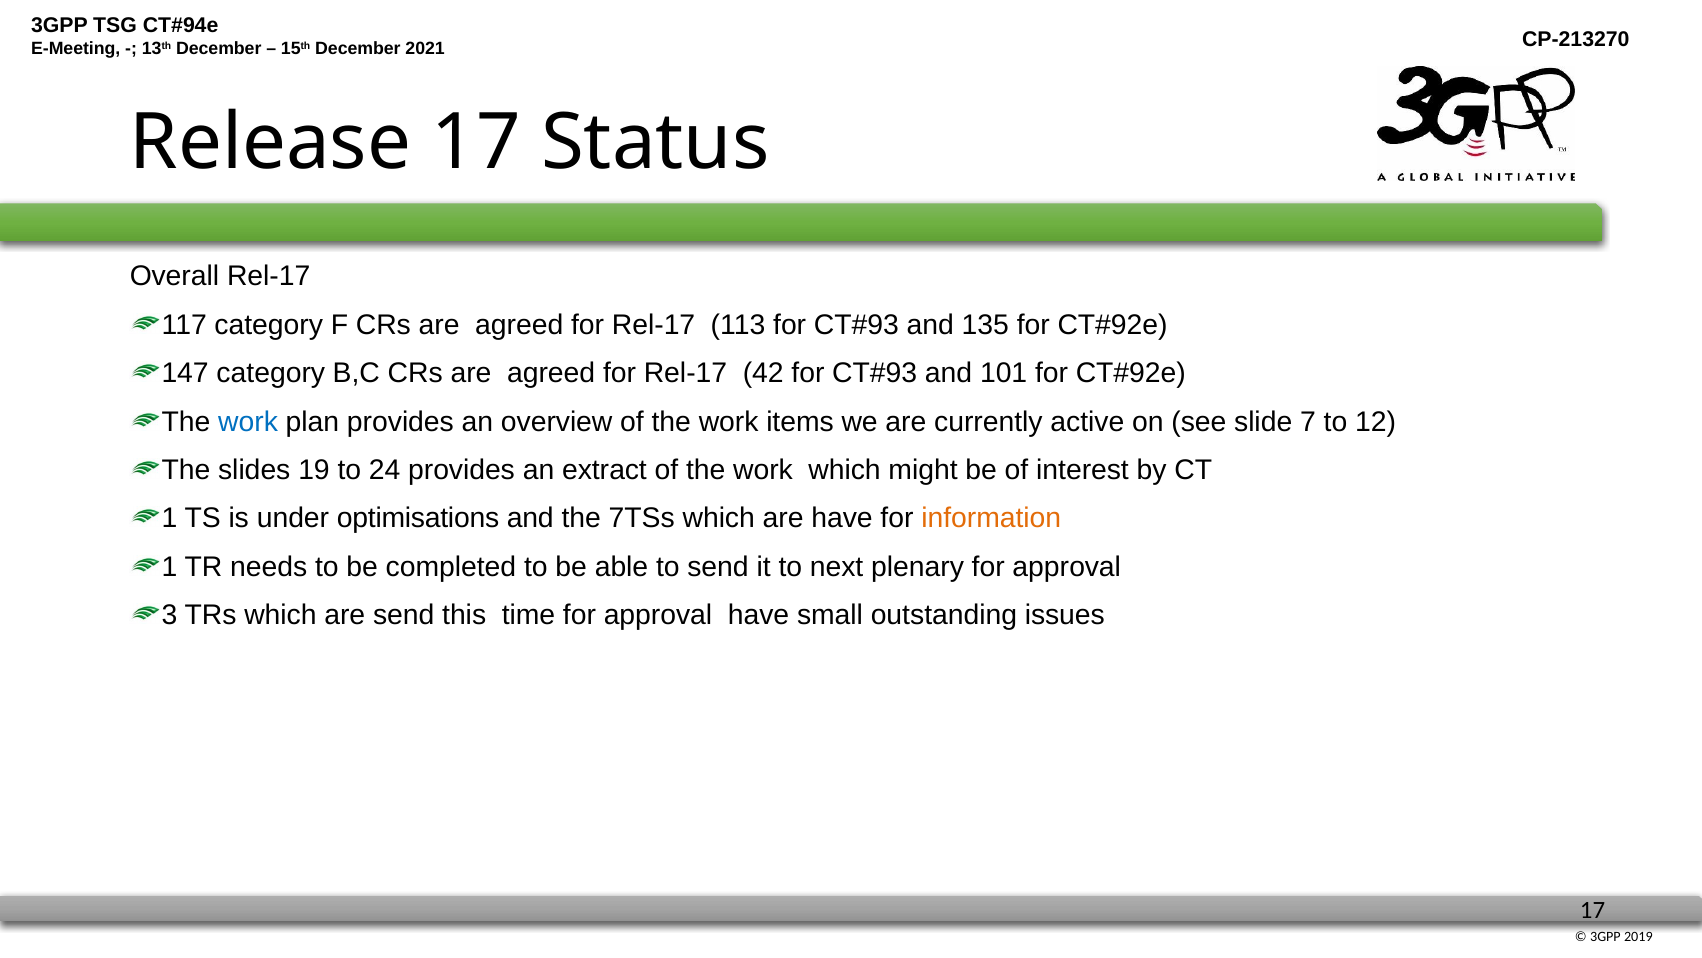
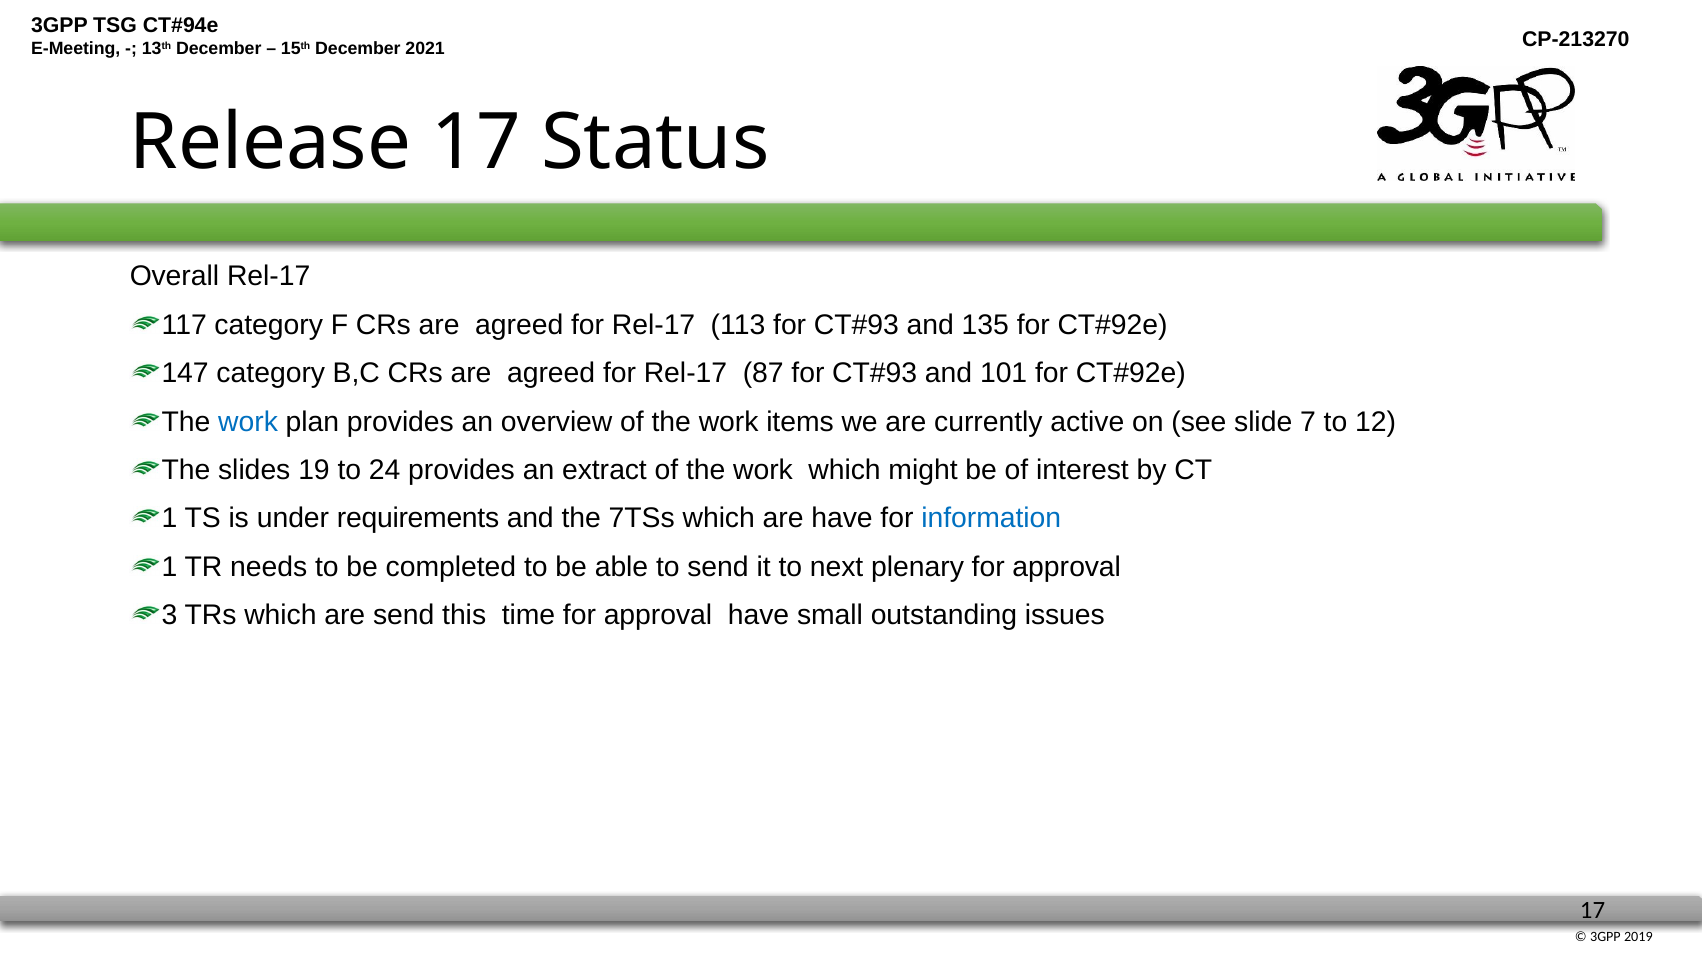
42: 42 -> 87 (763, 373)
optimisations: optimisations -> requirements (418, 518)
information colour: orange -> blue (991, 518)
